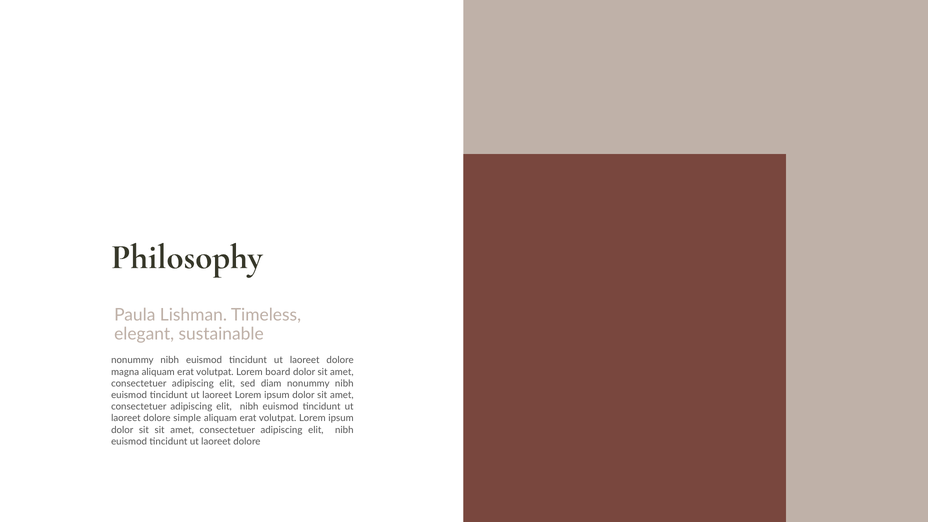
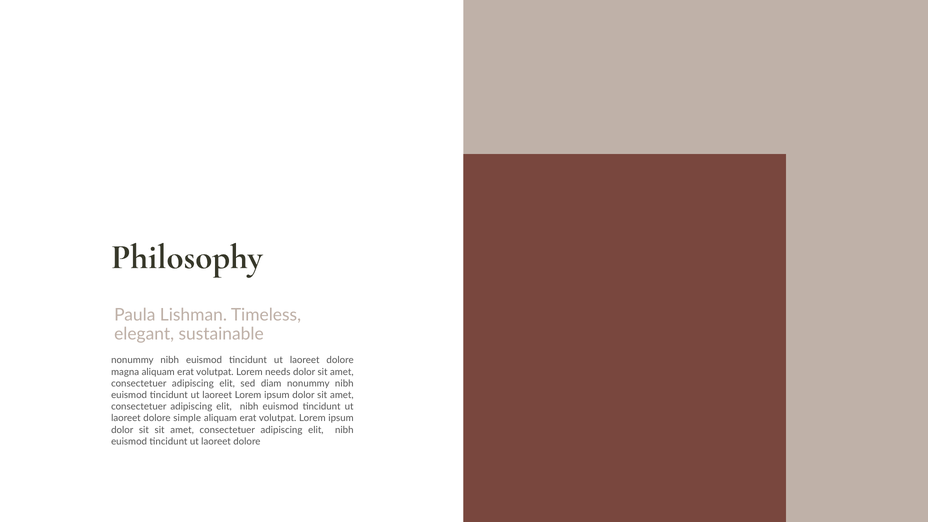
board: board -> needs (278, 372)
